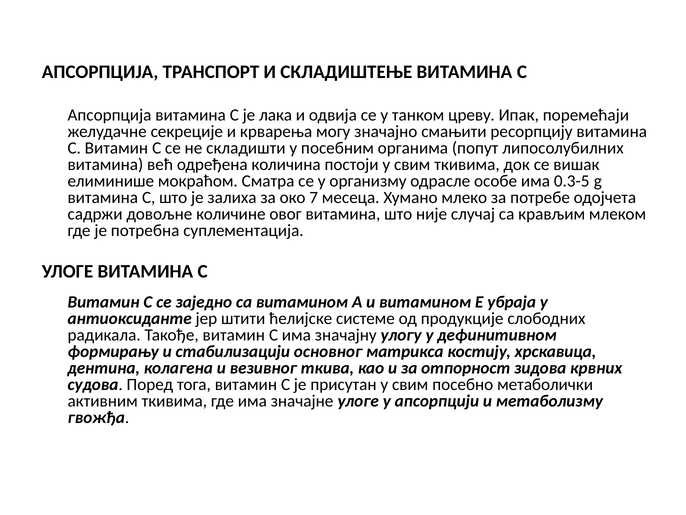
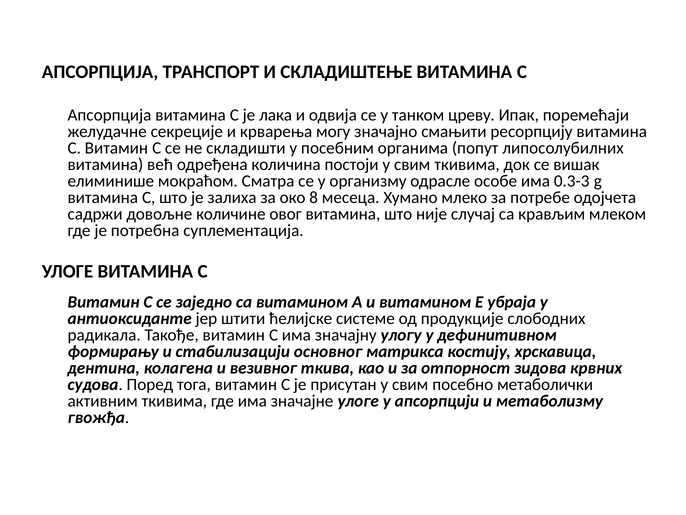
0.3-5: 0.3-5 -> 0.3-3 (572, 181)
7: 7 -> 8 (314, 197)
